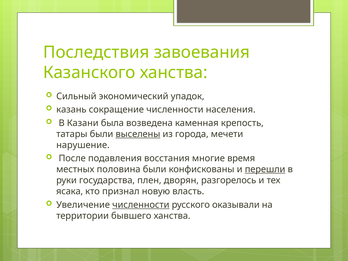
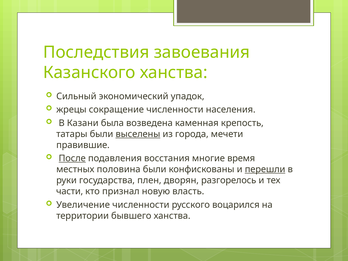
казань: казань -> жрецы (71, 110)
нарушение: нарушение -> правившие (83, 145)
После underline: none -> present (72, 158)
ясака: ясака -> части (70, 191)
численности underline: present -> none (141, 205)
оказывали: оказывали -> воцарился (236, 205)
